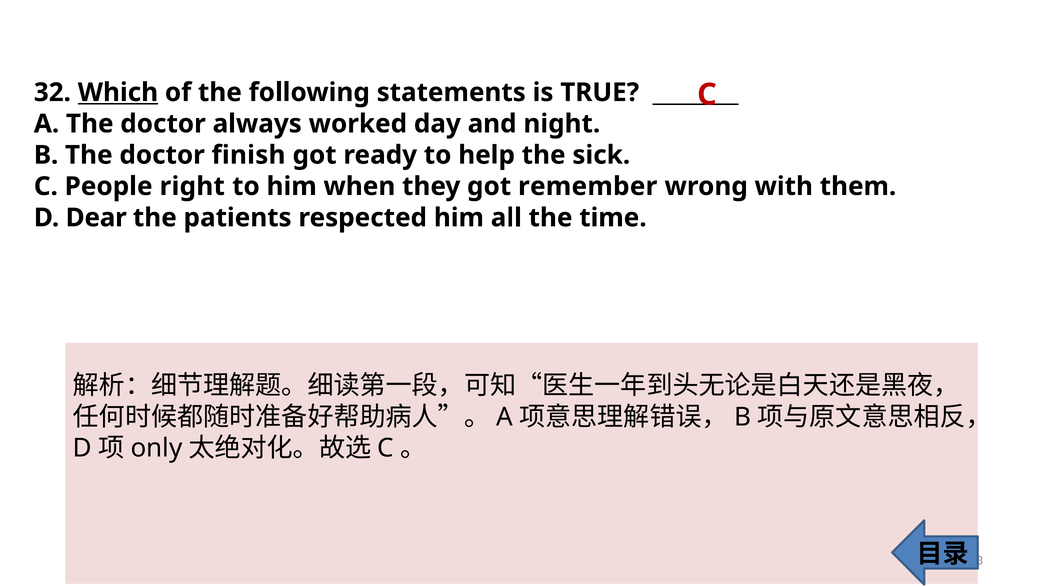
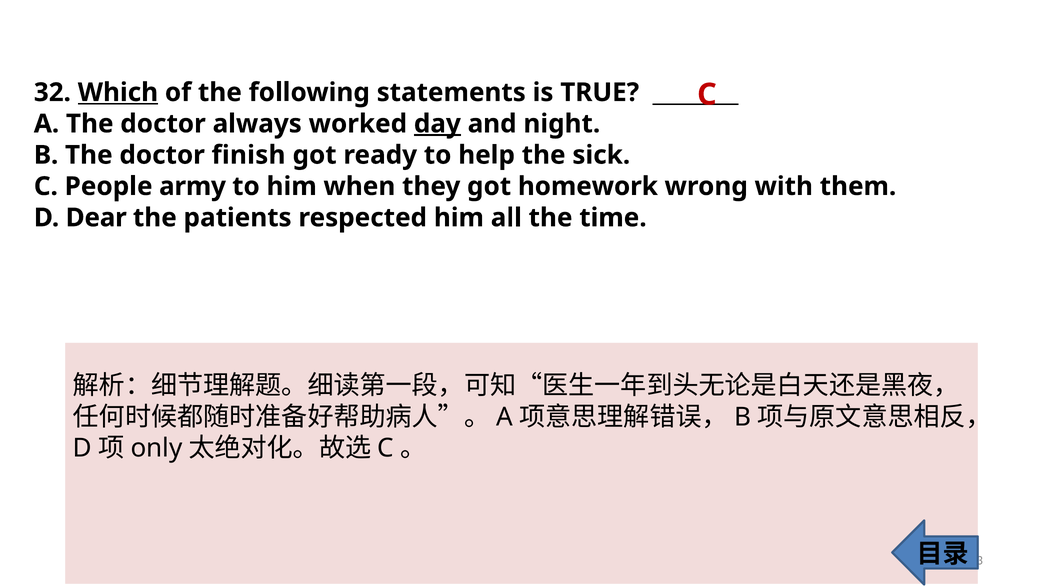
day underline: none -> present (437, 124)
right: right -> army (192, 186)
remember: remember -> homework (588, 186)
